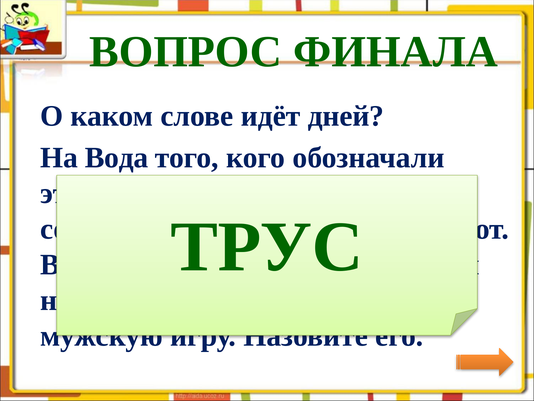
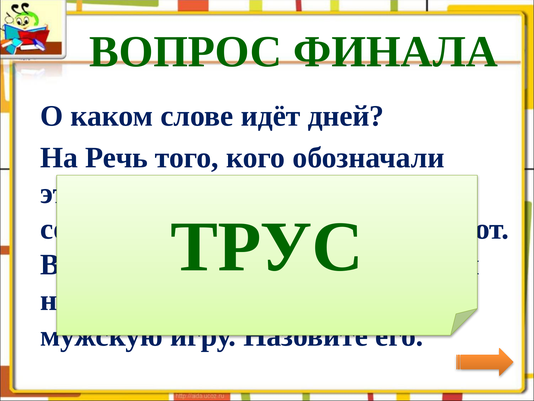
Вода: Вода -> Речь (117, 158)
